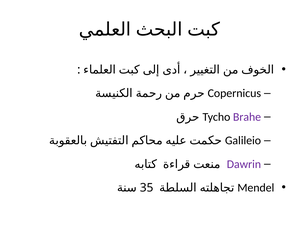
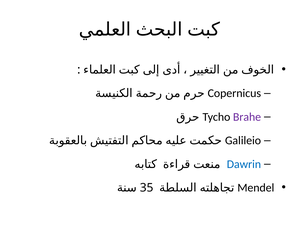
Dawrin colour: purple -> blue (244, 164)
